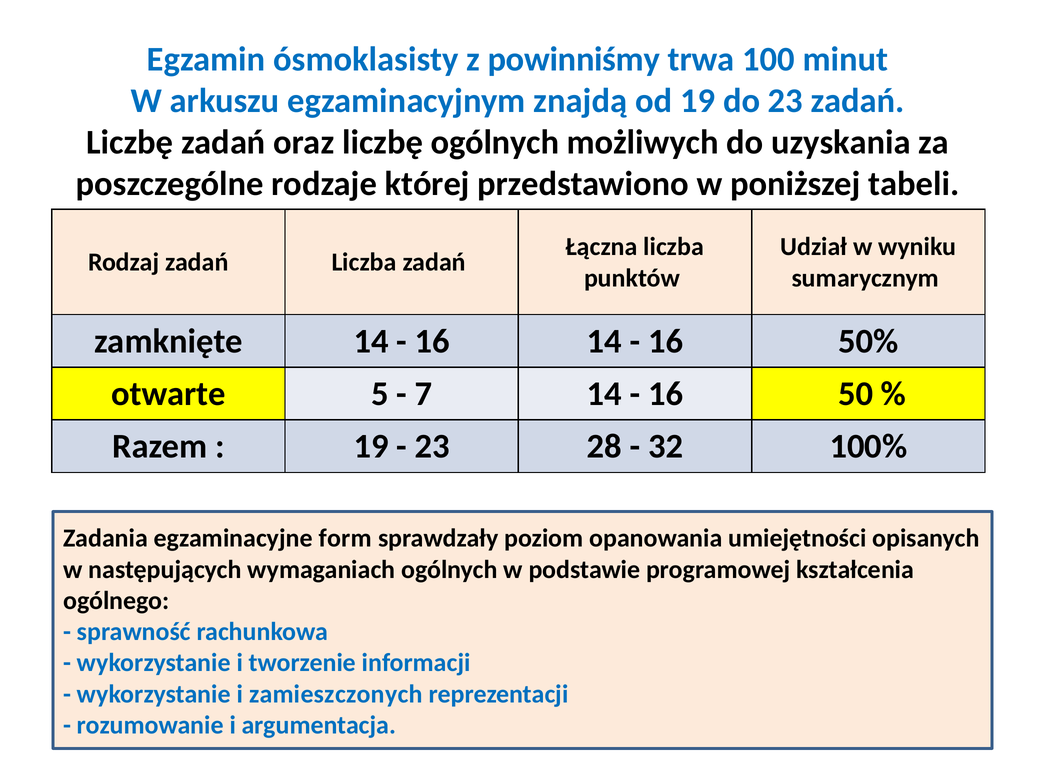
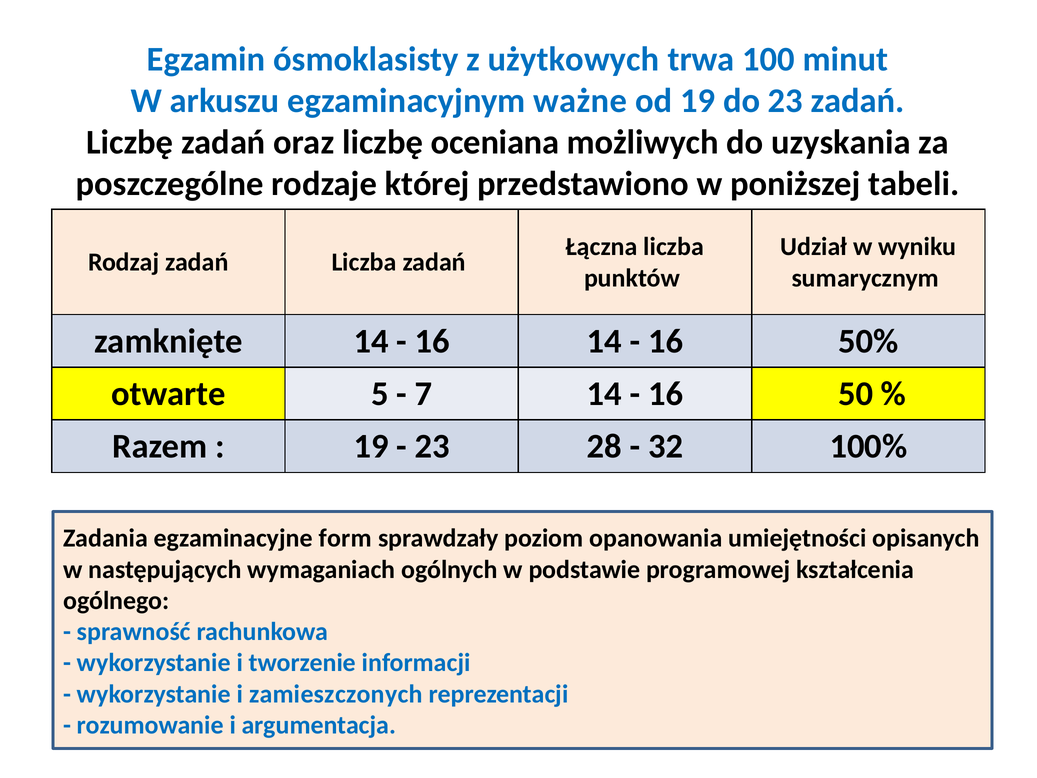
powinniśmy: powinniśmy -> użytkowych (574, 60)
znajdą: znajdą -> ważne (580, 101)
liczbę ogólnych: ogólnych -> oceniana (495, 143)
